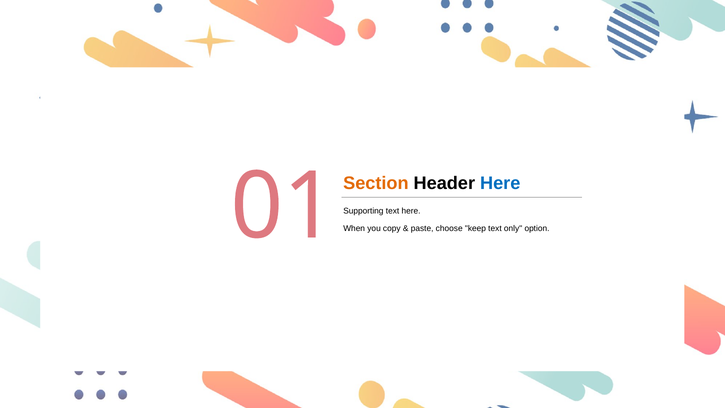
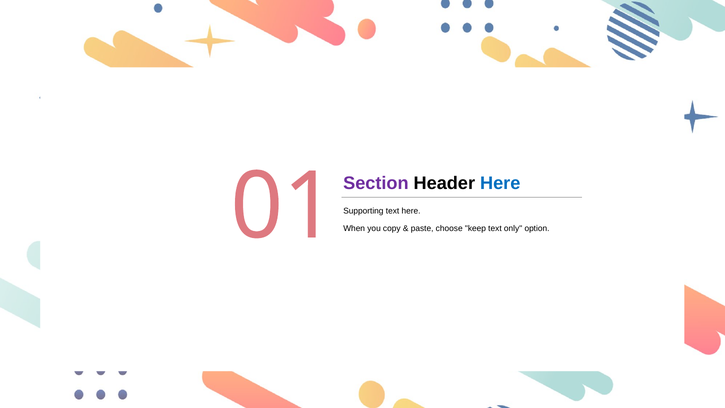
Section colour: orange -> purple (376, 183)
